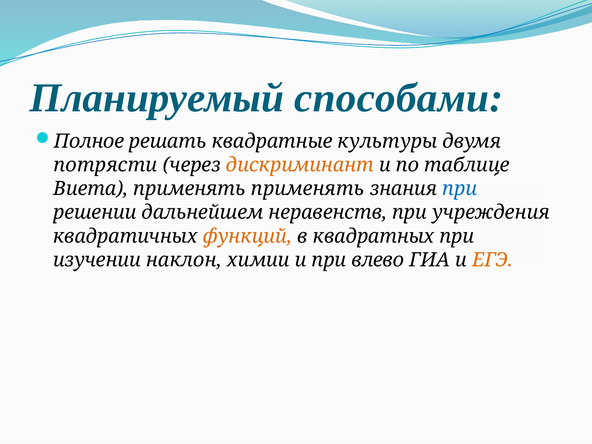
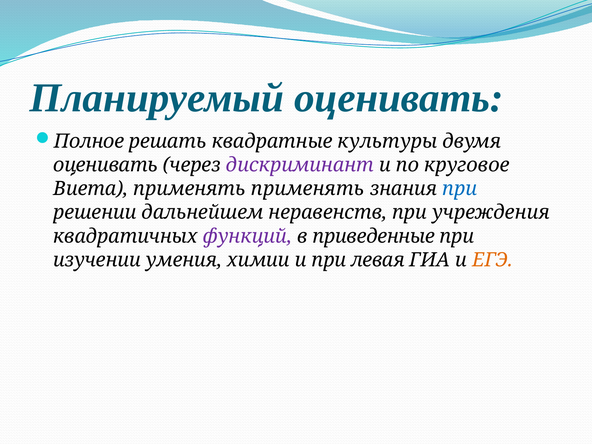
Планируемый способами: способами -> оценивать (399, 98)
потрясти: потрясти -> оценивать (106, 165)
дискриминант colour: orange -> purple (300, 165)
таблице: таблице -> круговое (467, 165)
функций colour: orange -> purple (247, 236)
квадратных: квадратных -> приведенные (374, 236)
наклон: наклон -> умения (184, 260)
влево: влево -> левая (378, 260)
